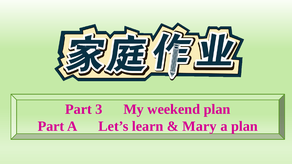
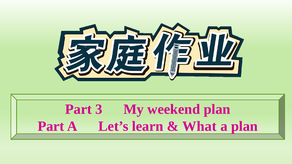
Mary: Mary -> What (199, 126)
